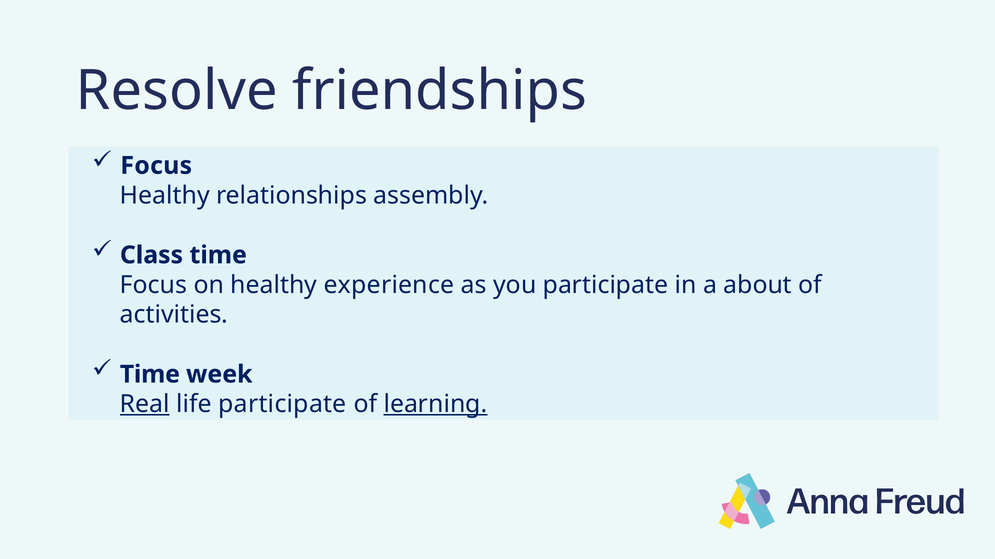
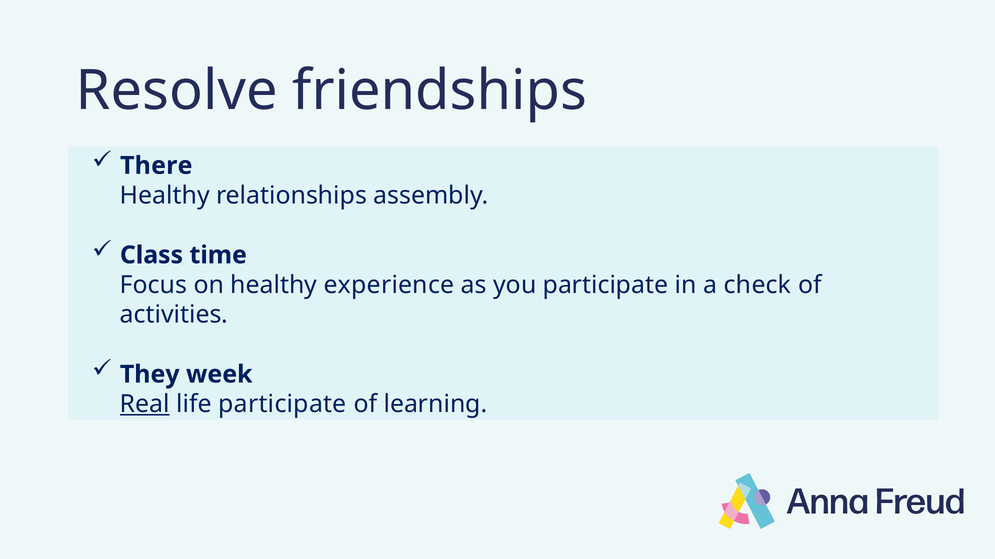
Focus: Focus -> There (156, 166)
about: about -> check (757, 285)
Time: Time -> They (150, 375)
learning underline: present -> none (435, 405)
